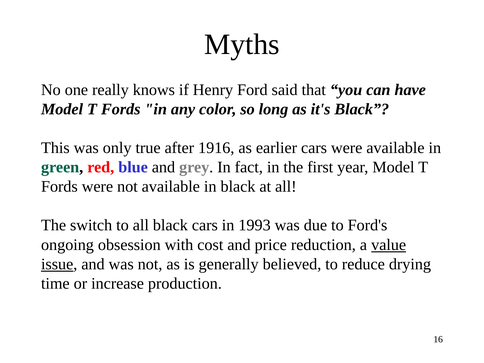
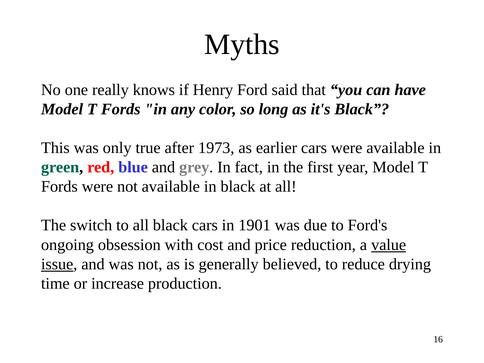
1916: 1916 -> 1973 (216, 148)
1993: 1993 -> 1901 (255, 225)
